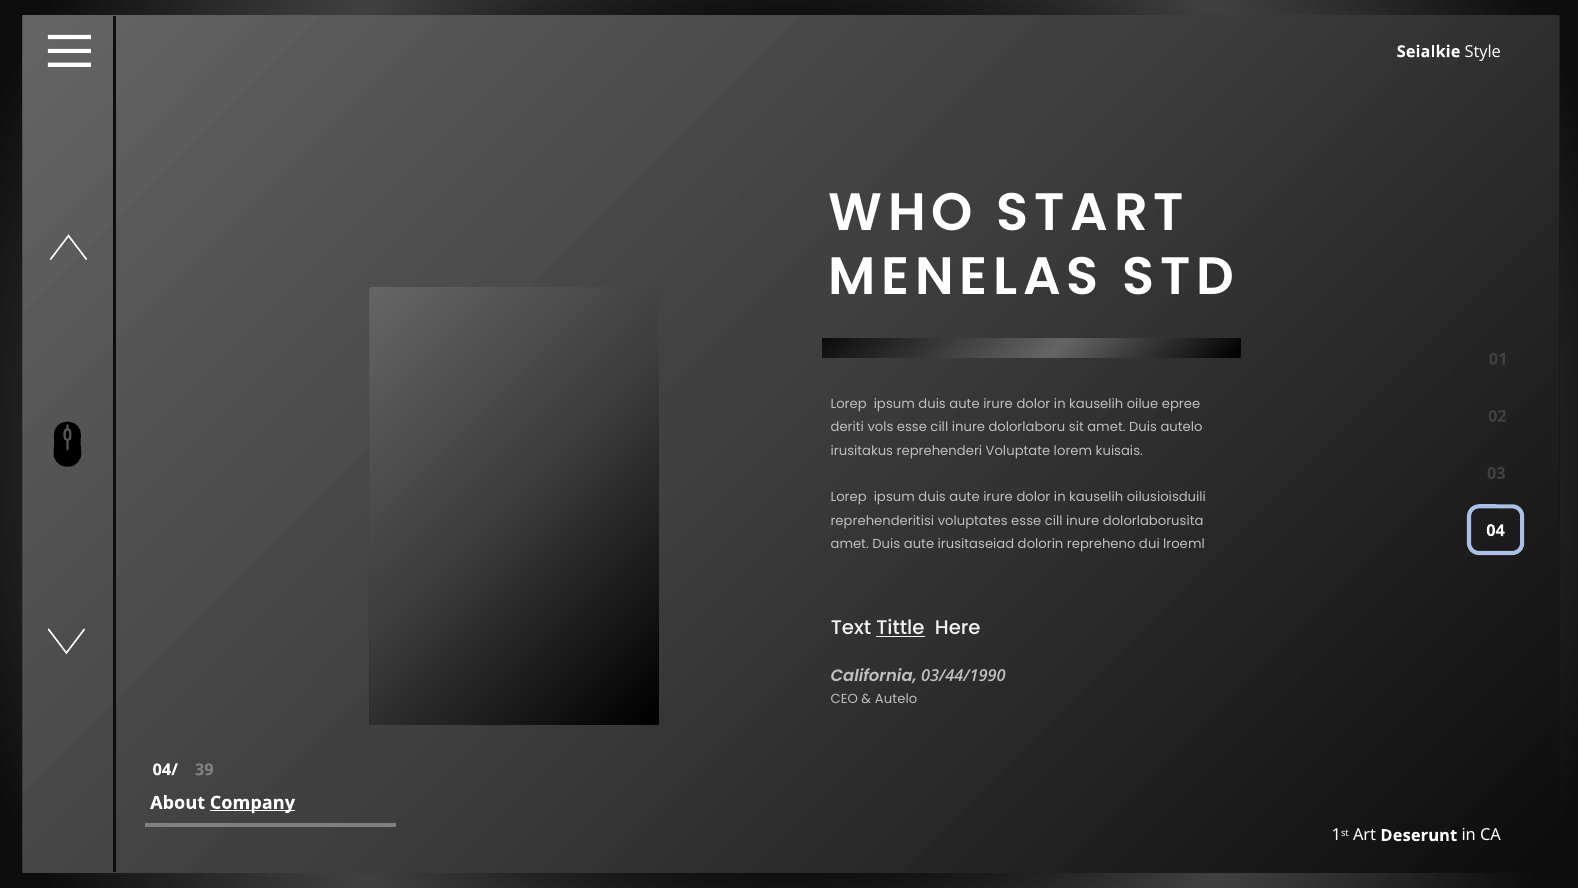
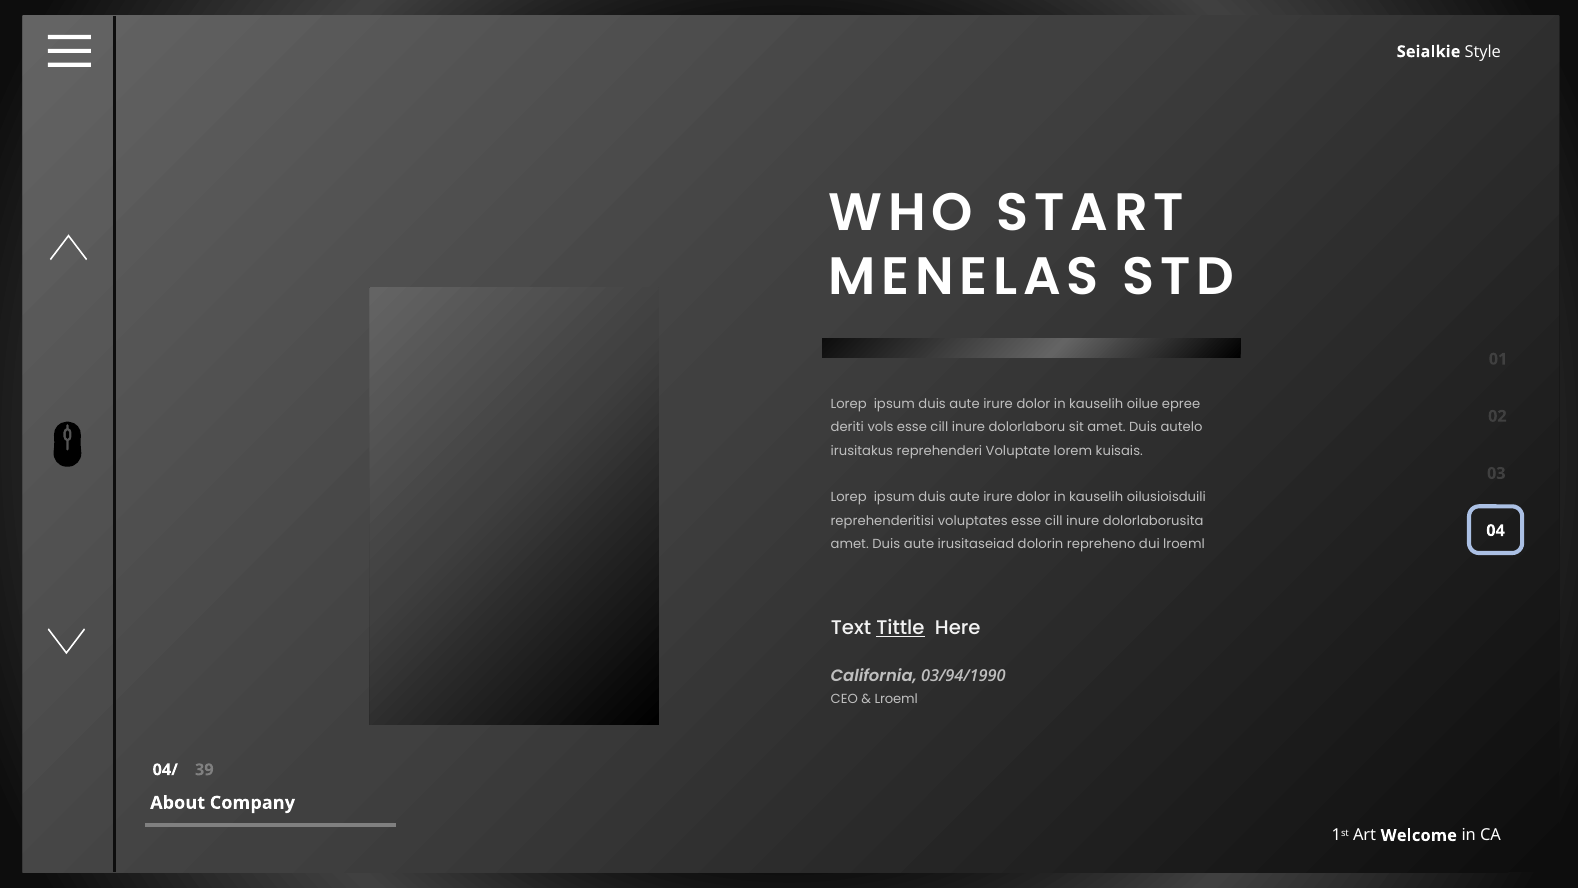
03/44/1990: 03/44/1990 -> 03/94/1990 (963, 675)
Autelo: Autelo -> Lroeml (896, 699)
Company underline: present -> none (252, 802)
Deserunt: Deserunt -> Welcome (1419, 835)
